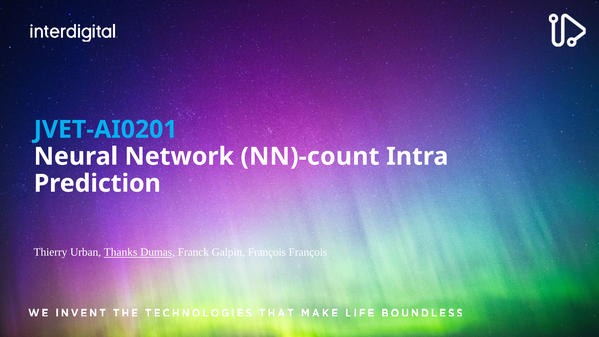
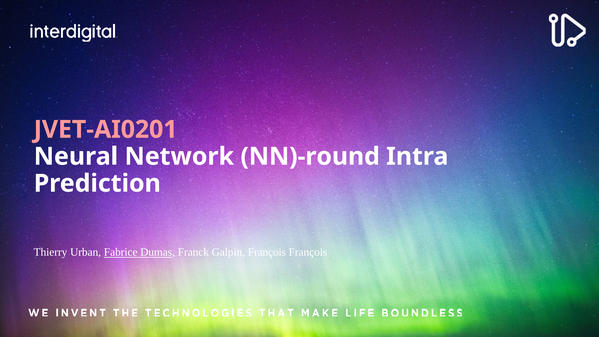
JVET-AI0201 colour: light blue -> pink (106, 130)
NN)-count: NN)-count -> NN)-round (310, 156)
Thanks: Thanks -> Fabrice (121, 252)
